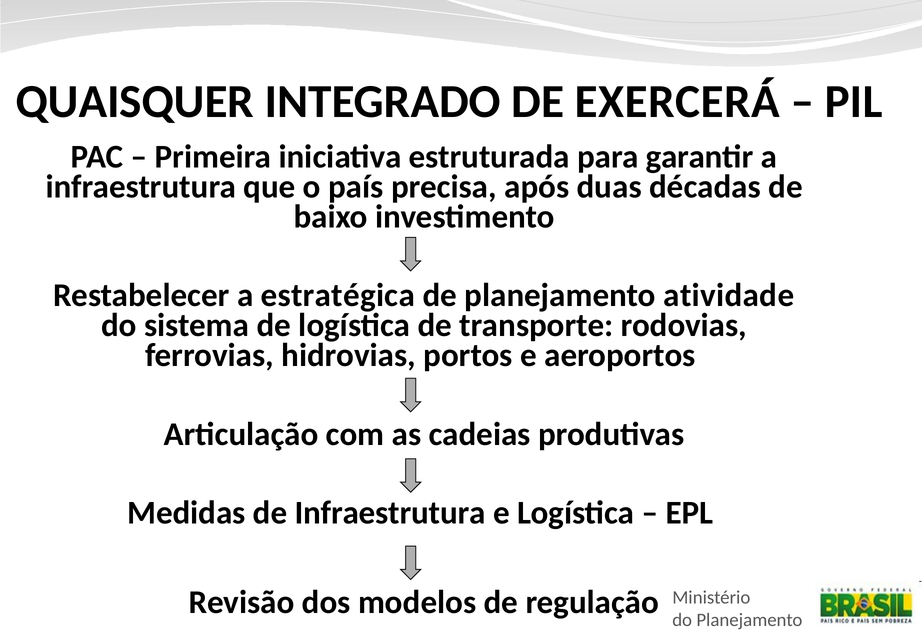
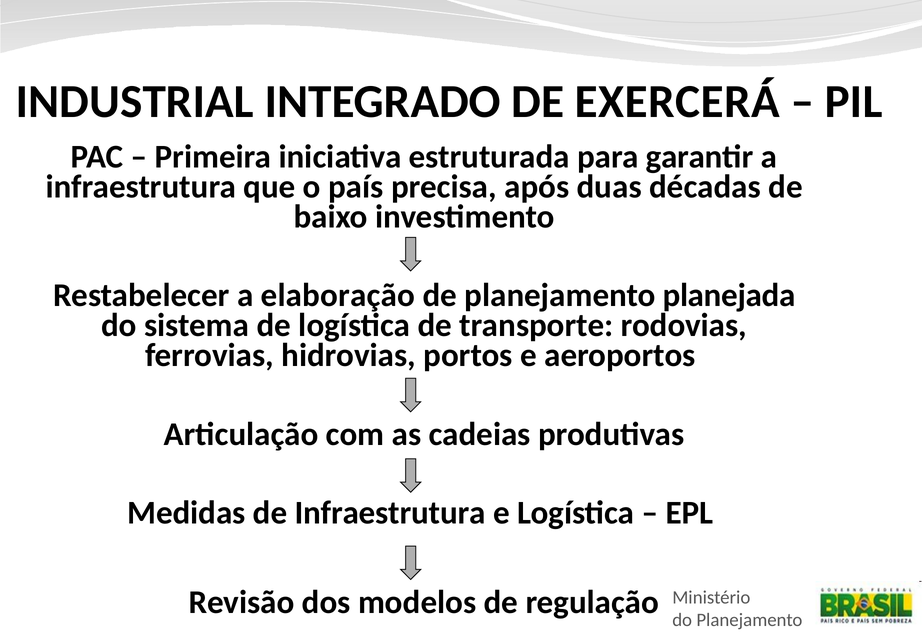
QUAISQUER: QUAISQUER -> INDUSTRIAL (135, 101)
estratégica: estratégica -> elaboração (338, 295)
atividade: atividade -> planejada (729, 295)
